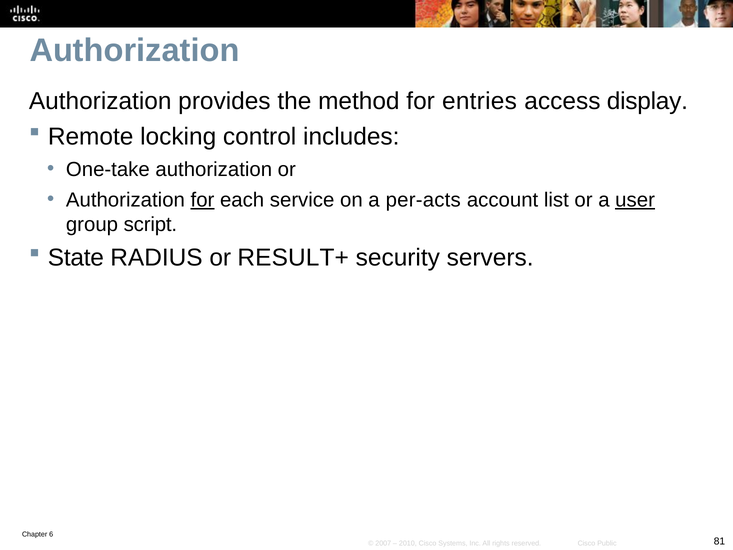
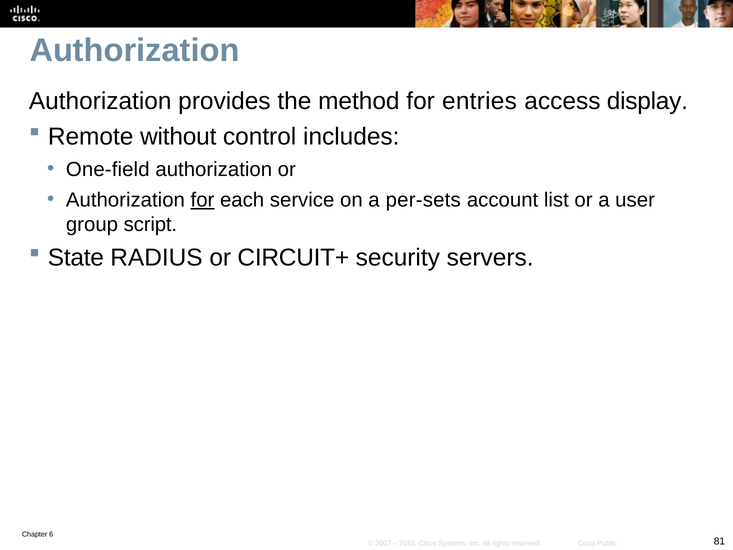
locking: locking -> without (178, 137)
One-take: One-take -> One-field (108, 169)
per-acts: per-acts -> per-sets (423, 200)
user underline: present -> none (635, 200)
RESULT+: RESULT+ -> CIRCUIT+ (293, 258)
